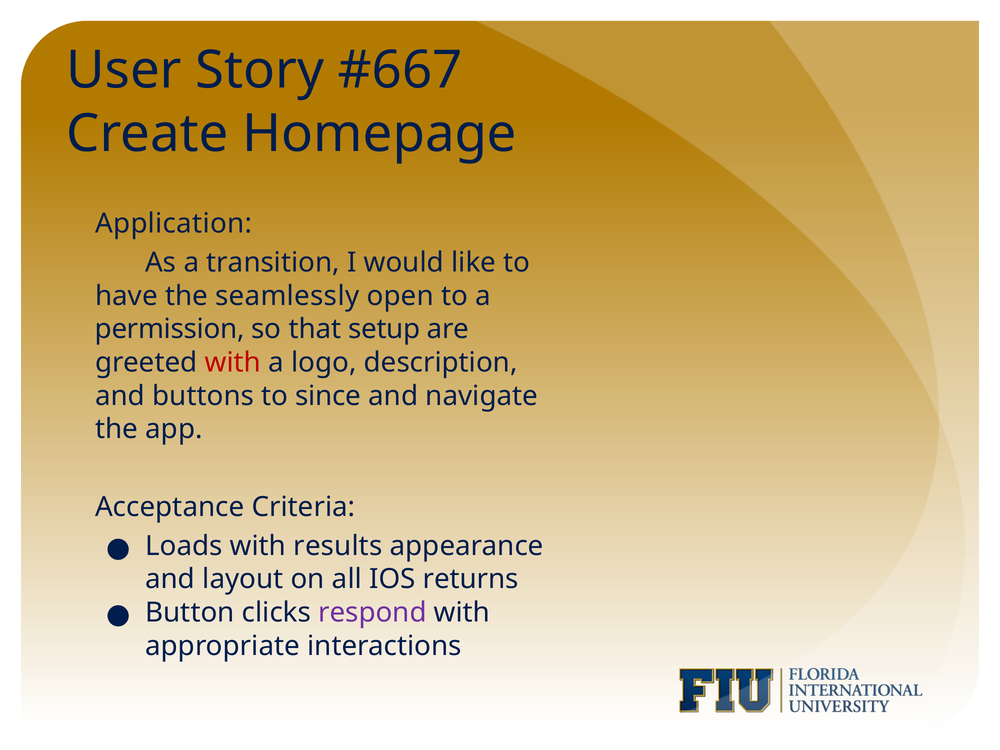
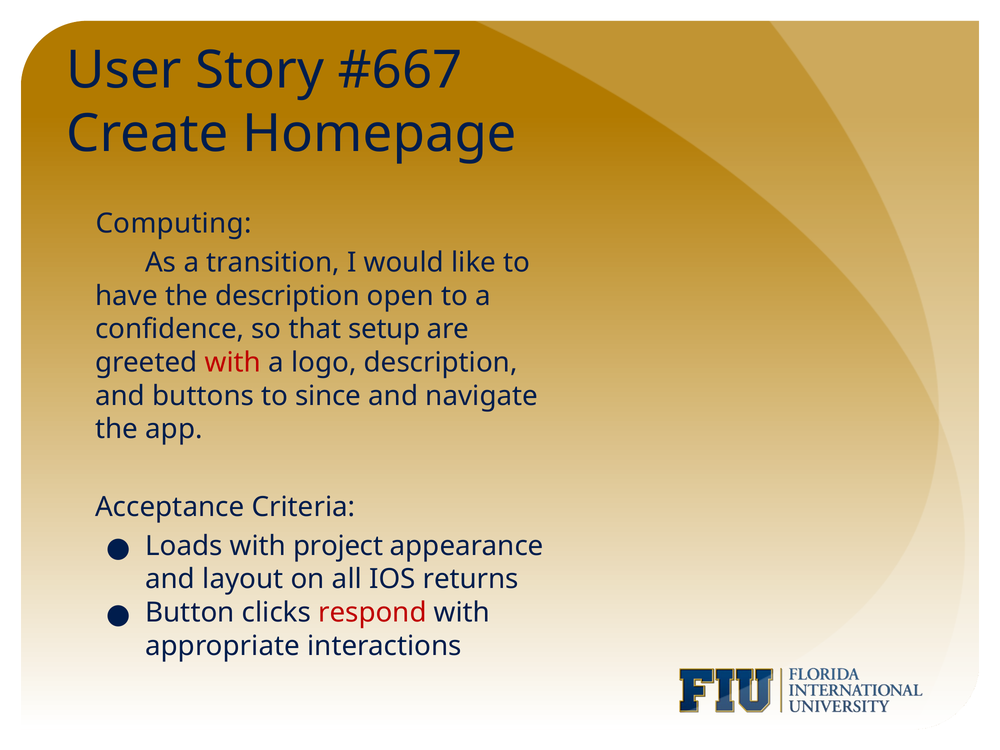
Application: Application -> Computing (174, 224)
the seamlessly: seamlessly -> description (287, 296)
permission: permission -> confidence (170, 329)
results: results -> project (338, 546)
respond colour: purple -> red (373, 613)
